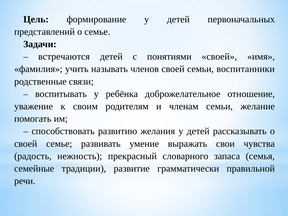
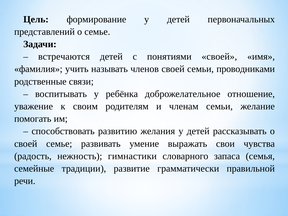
воспитанники: воспитанники -> проводниками (246, 69)
прекрасный: прекрасный -> гимнастики (132, 156)
